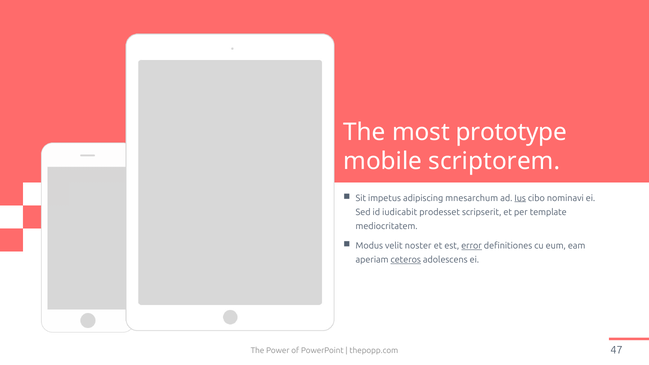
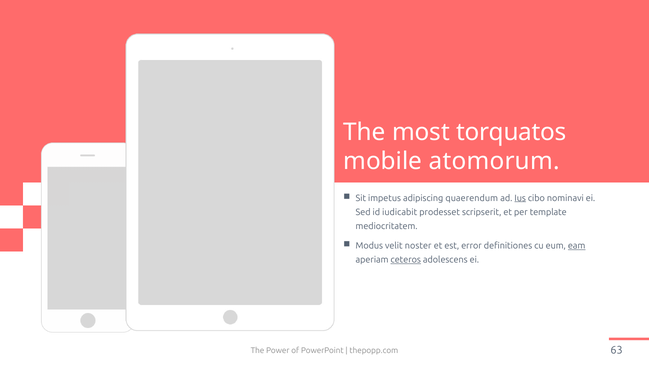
prototype: prototype -> torquatos (511, 132)
scriptorem: scriptorem -> atomorum (494, 161)
mnesarchum: mnesarchum -> quaerendum (472, 198)
error underline: present -> none (472, 246)
eam underline: none -> present (577, 246)
47: 47 -> 63 (617, 350)
